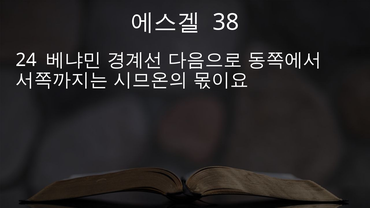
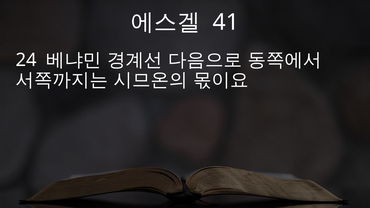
38: 38 -> 41 (226, 22)
